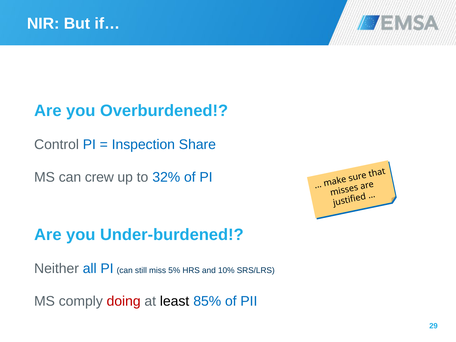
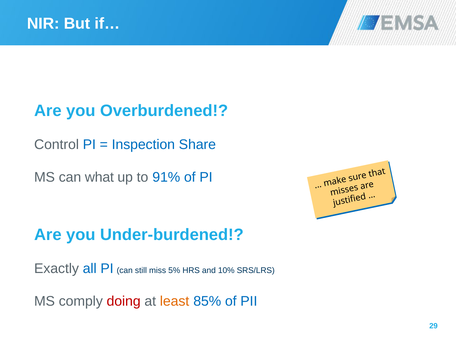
crew: crew -> what (99, 177)
32%: 32% -> 91% (166, 177)
Neither: Neither -> Exactly (57, 269)
least colour: black -> orange (175, 301)
